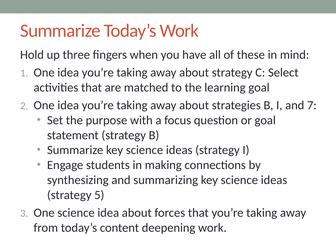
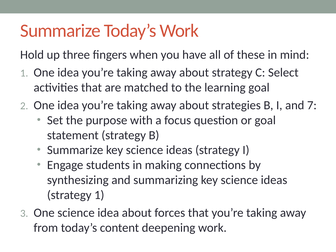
strategy 5: 5 -> 1 (99, 195)
